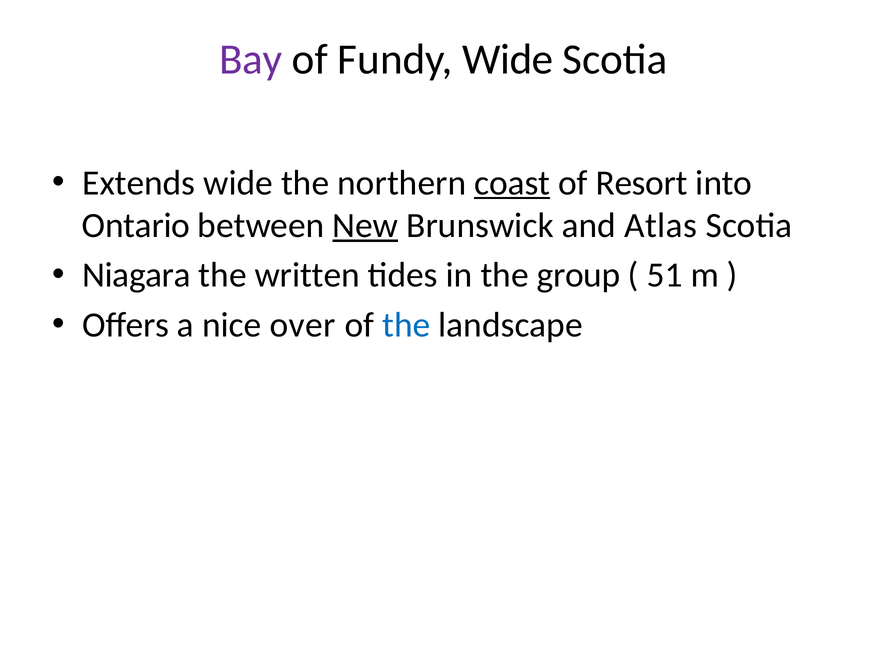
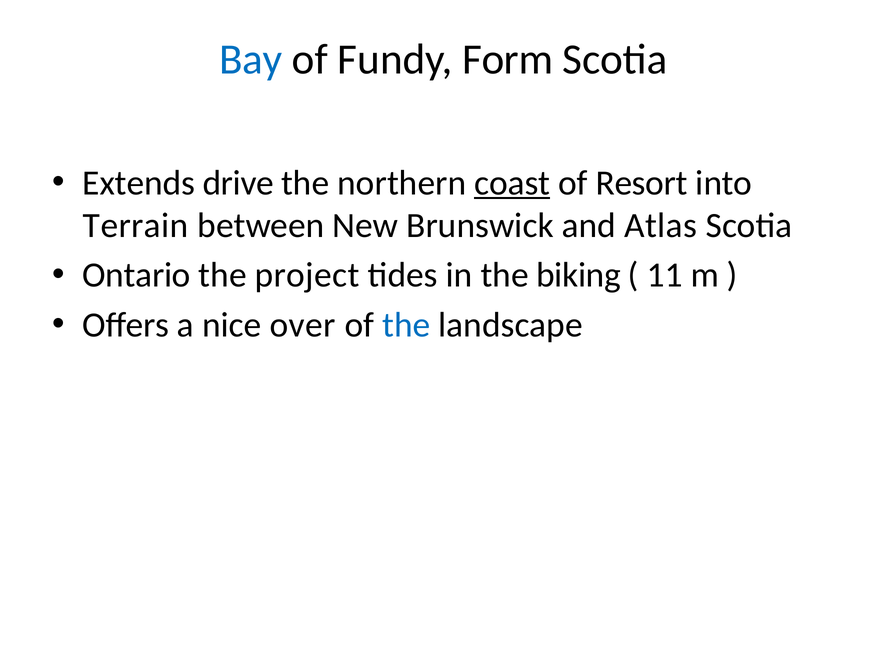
Bay colour: purple -> blue (251, 60)
Fundy Wide: Wide -> Form (508, 60)
Extends wide: wide -> drive (238, 183)
Ontario: Ontario -> Terrain (136, 226)
New underline: present -> none (365, 226)
Niagara: Niagara -> Ontario (136, 275)
written: written -> project (307, 275)
group: group -> biking (578, 275)
51: 51 -> 11 (665, 275)
